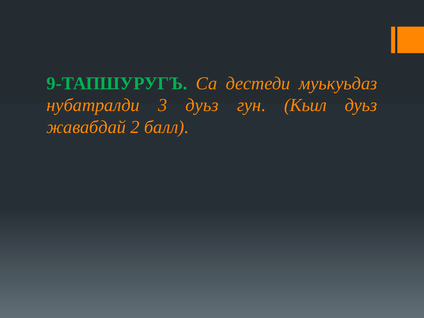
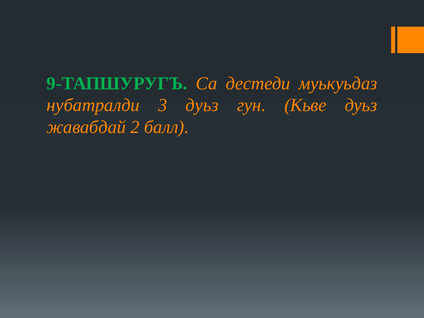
Кьил: Кьил -> Кьве (305, 105)
